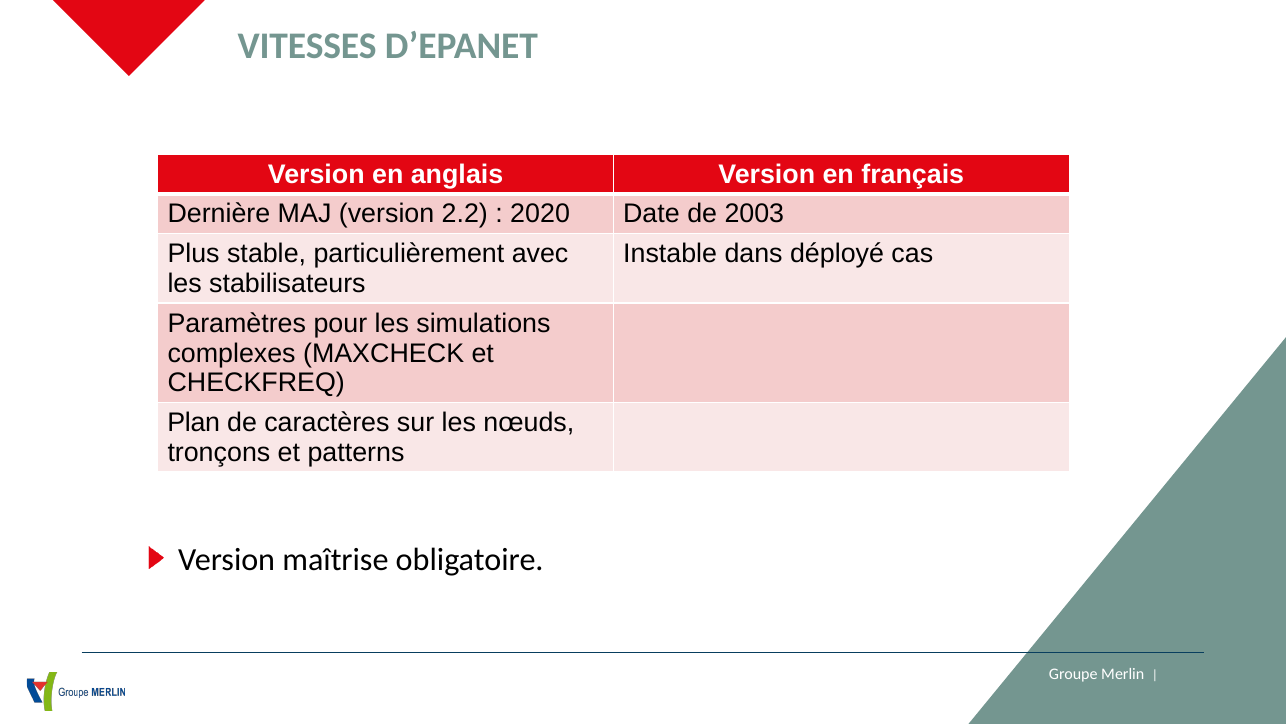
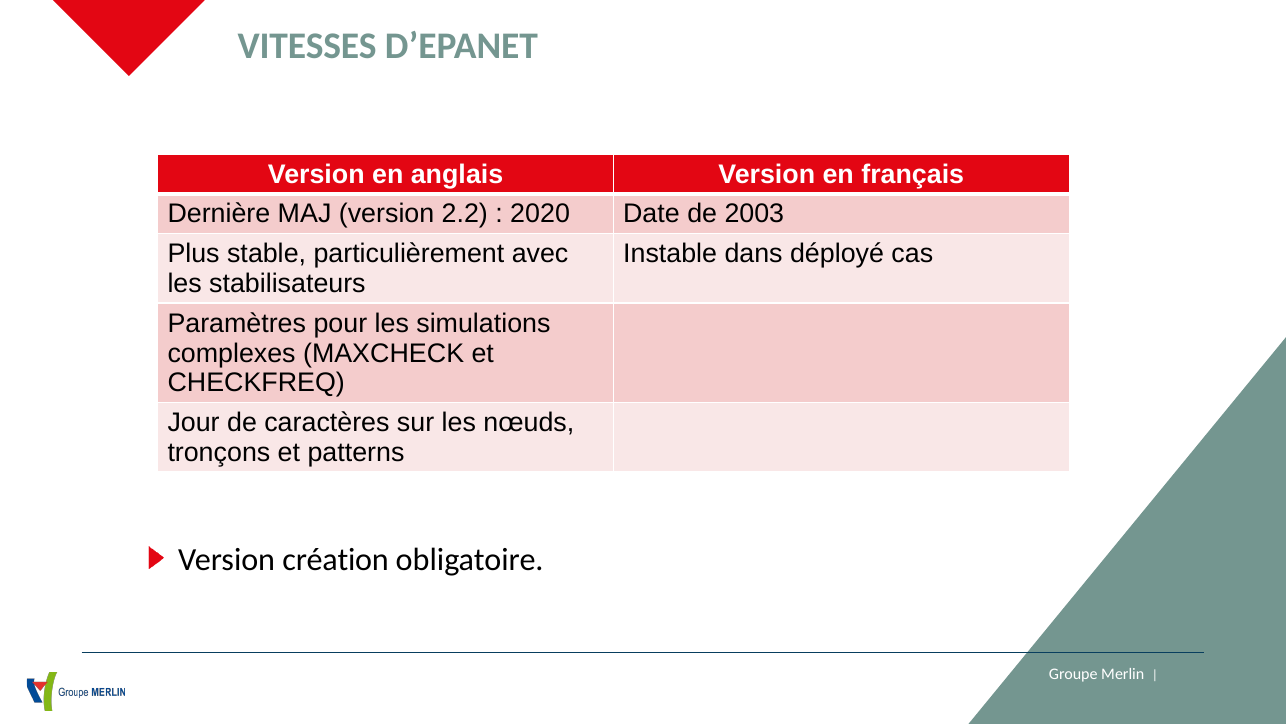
Plan: Plan -> Jour (194, 422)
maîtrise: maîtrise -> création (336, 559)
